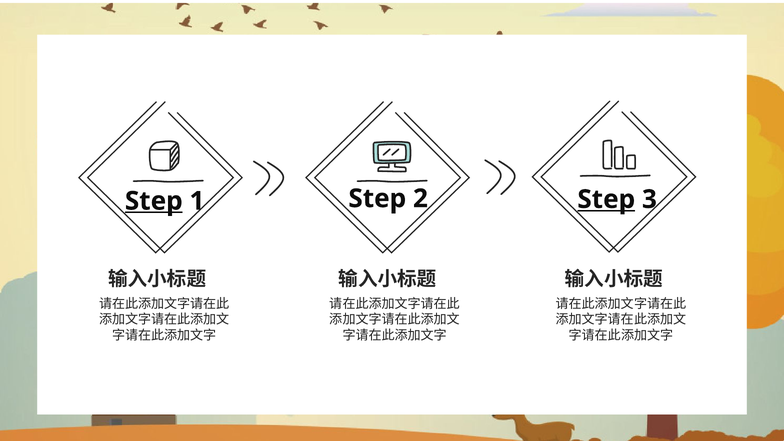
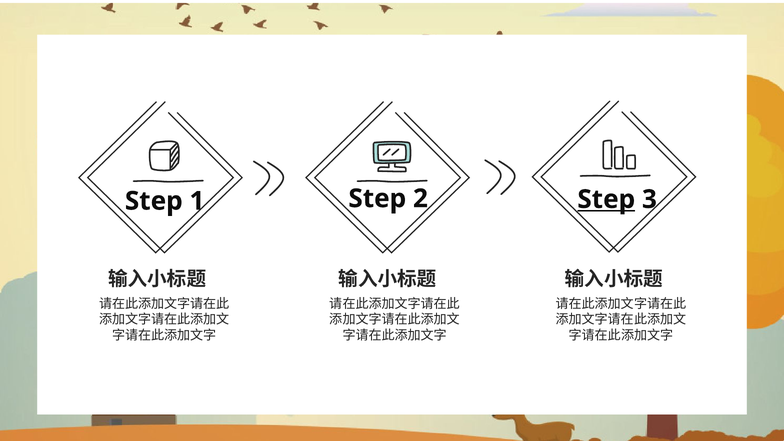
Step underline: present -> none (154, 201)
